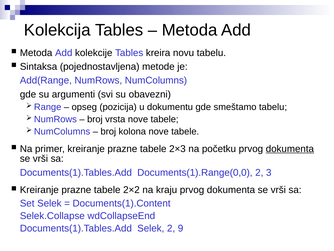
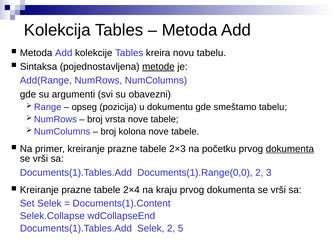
metode underline: none -> present (158, 67)
2×2: 2×2 -> 2×4 (131, 189)
9: 9 -> 5 (181, 228)
